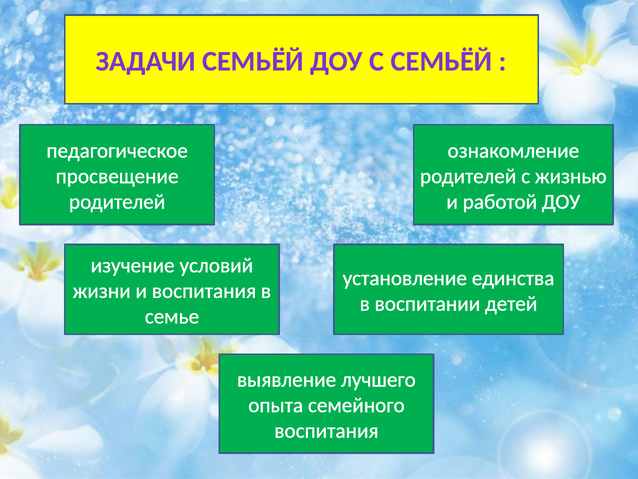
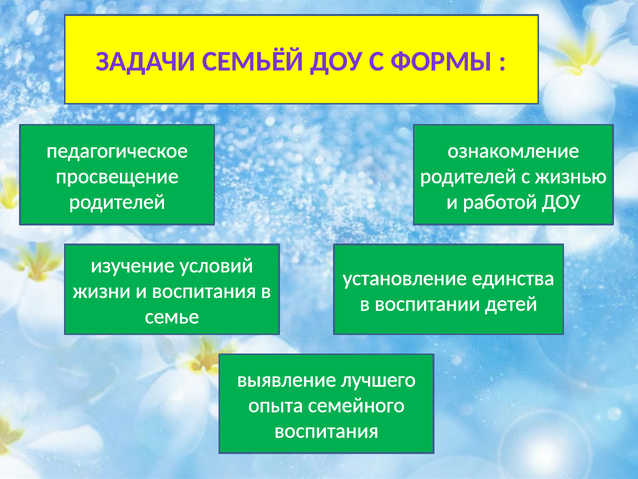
С СЕМЬЁЙ: СЕМЬЁЙ -> ФОРМЫ (442, 61)
